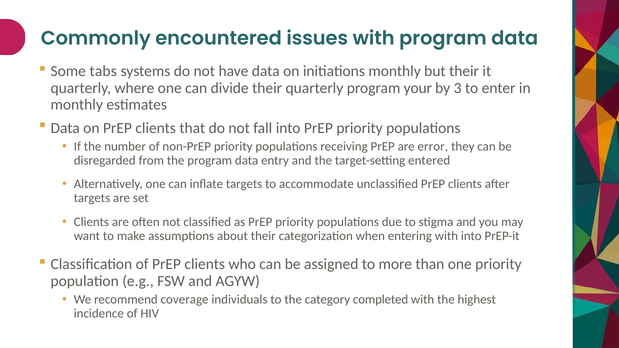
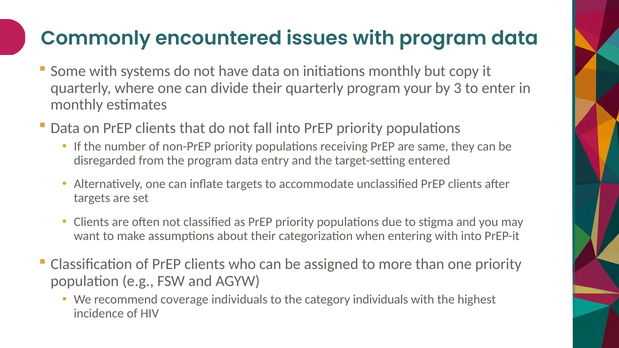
Some tabs: tabs -> with (103, 71)
but their: their -> copy (464, 71)
error: error -> same (433, 147)
category completed: completed -> individuals (381, 300)
